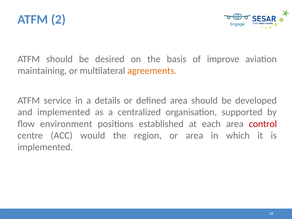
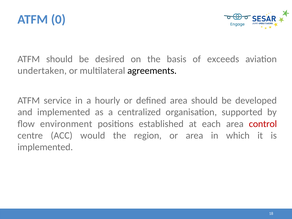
2: 2 -> 0 (58, 19)
improve: improve -> exceeds (223, 59)
maintaining: maintaining -> undertaken (42, 71)
agreements colour: orange -> black (152, 71)
details: details -> hourly (107, 100)
